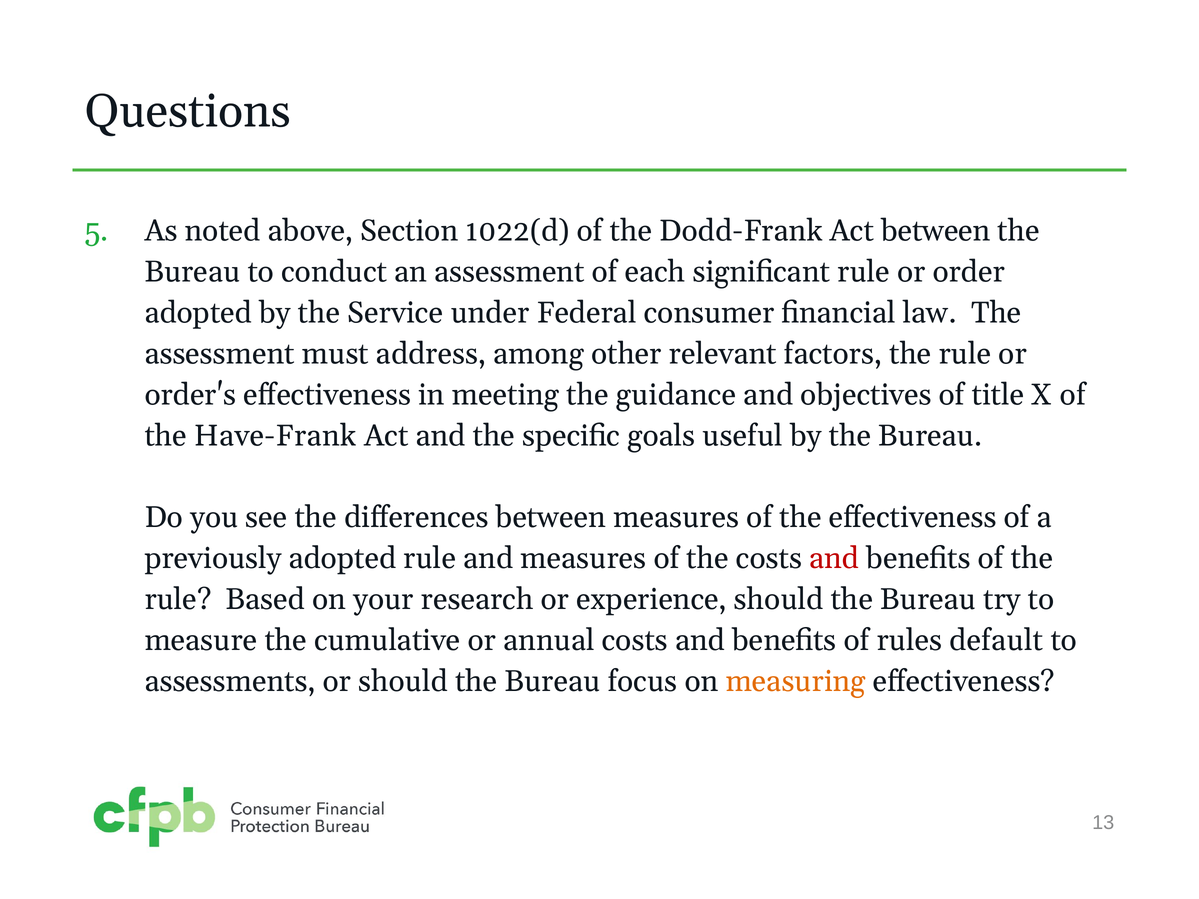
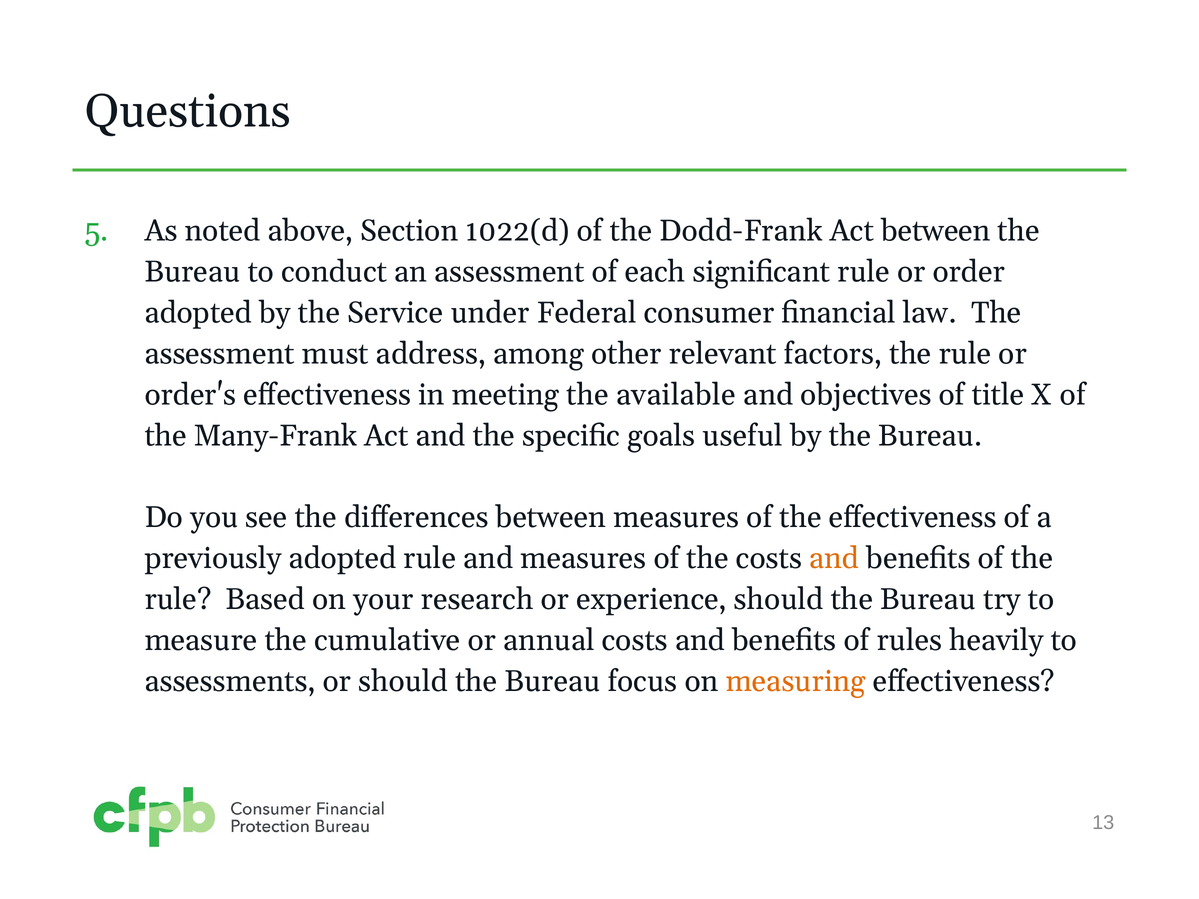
guidance: guidance -> available (676, 395)
Have-Frank: Have-Frank -> Many-Frank (276, 436)
and colour: red -> orange (834, 559)
default: default -> heavily (996, 641)
